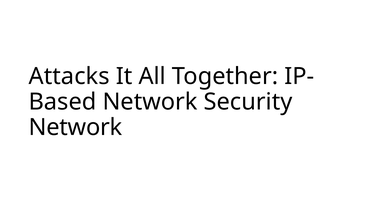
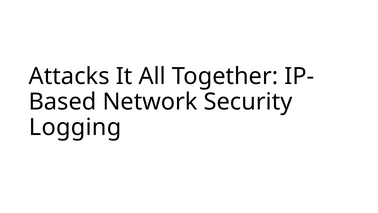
Network: Network -> Logging (75, 127)
